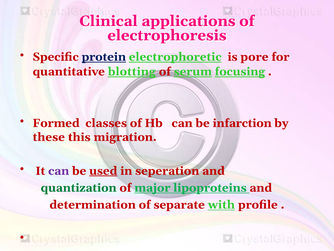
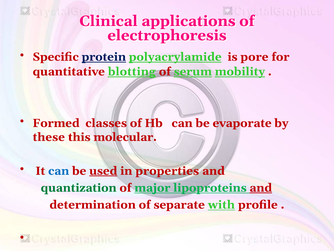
electrophoretic: electrophoretic -> polyacrylamide (175, 57)
focusing: focusing -> mobility (240, 71)
infarction: infarction -> evaporate (242, 123)
migration: migration -> molecular (125, 137)
can colour: purple -> blue (59, 171)
seperation: seperation -> properties (167, 171)
and underline: none -> present (261, 187)
